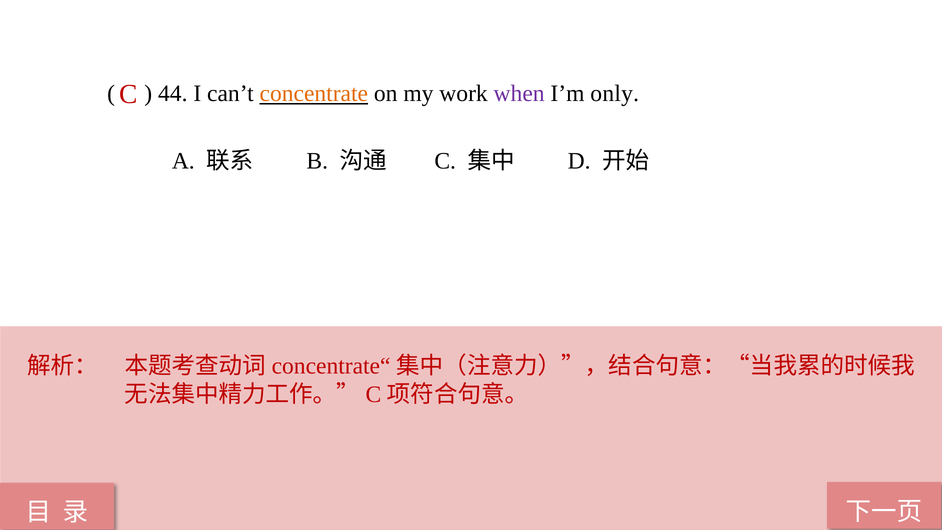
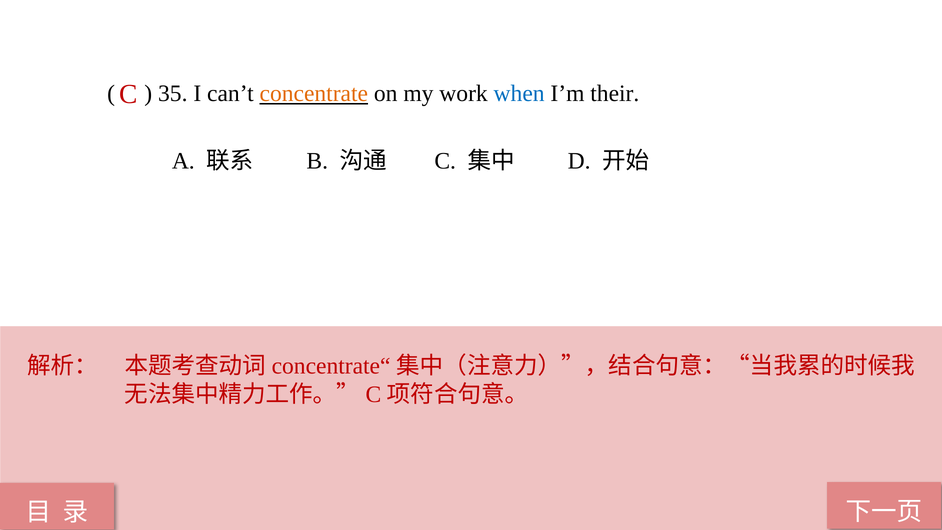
44: 44 -> 35 (173, 93)
when colour: purple -> blue (519, 93)
only: only -> their (615, 93)
